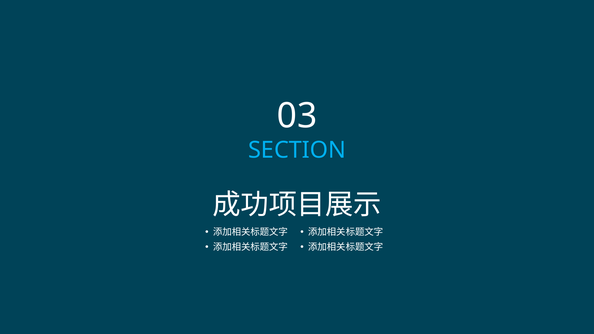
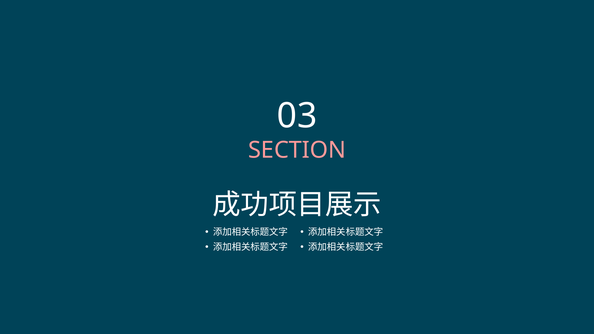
SECTION colour: light blue -> pink (297, 150)
